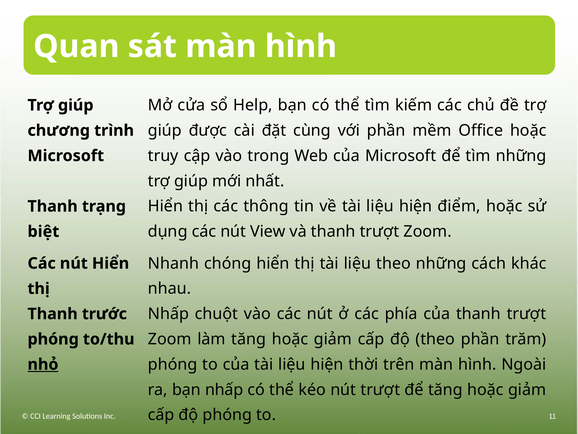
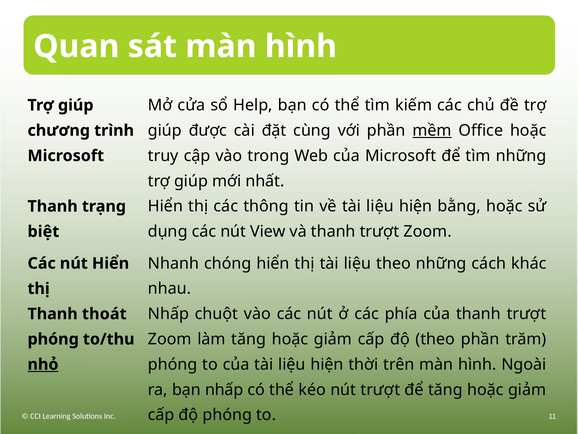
mềm underline: none -> present (432, 130)
điểm: điểm -> bằng (459, 206)
trước: trước -> thoát (104, 314)
